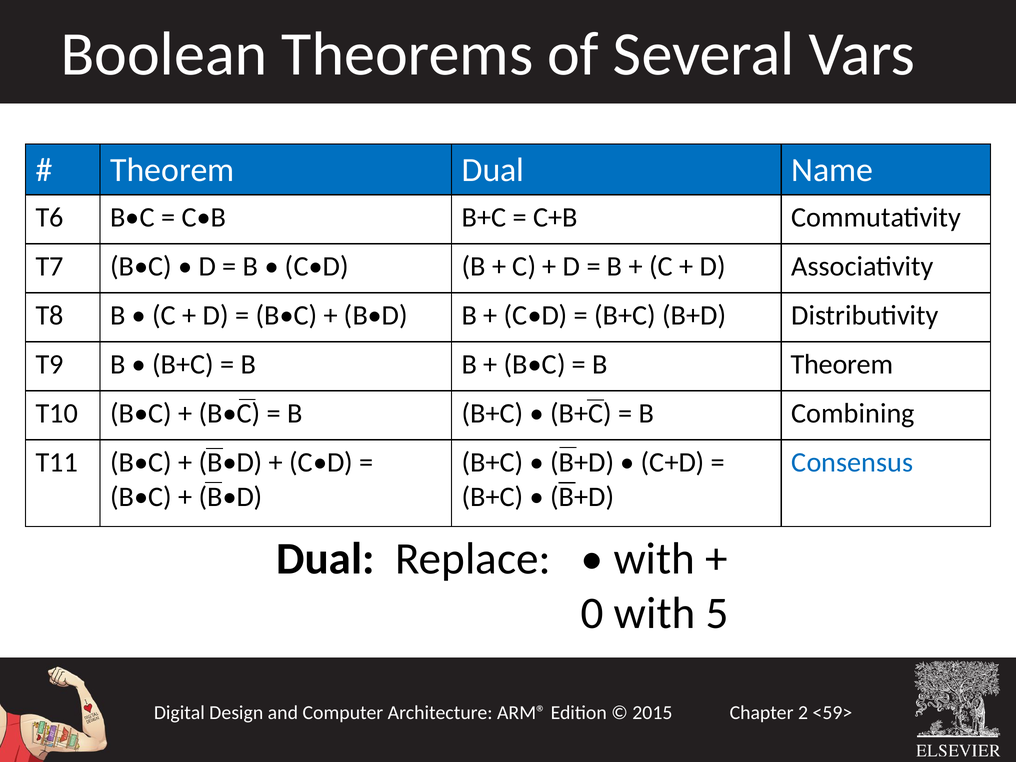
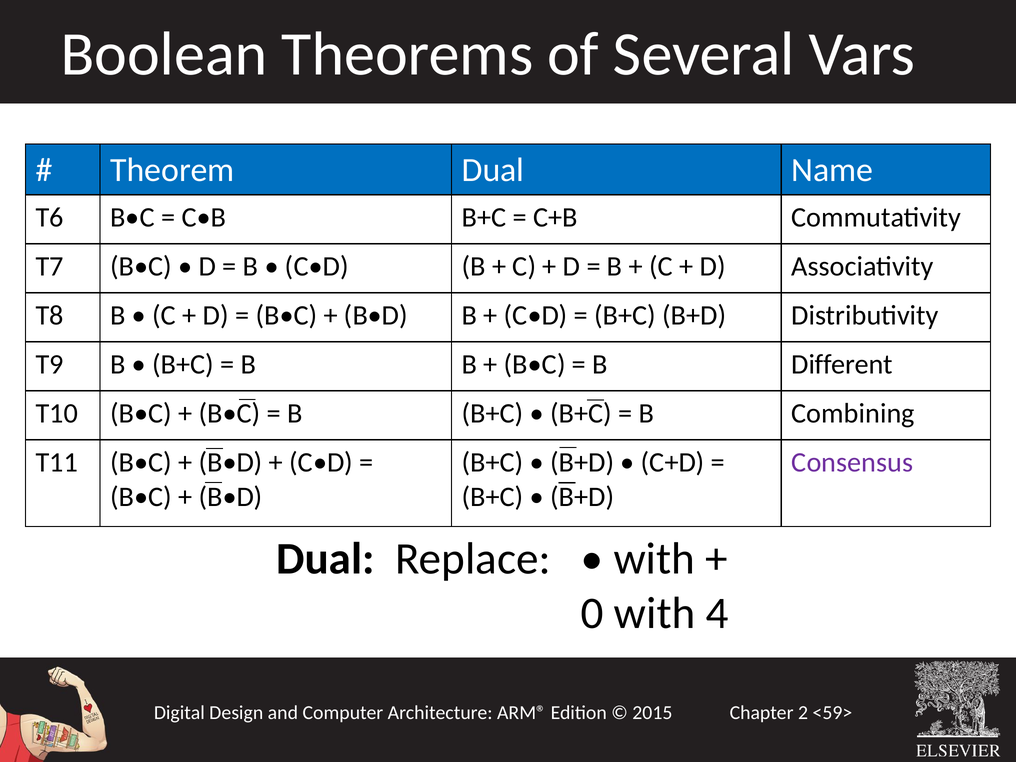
B Theorem: Theorem -> Different (842, 364)
Consensus colour: blue -> purple (852, 462)
5: 5 -> 4 (717, 613)
